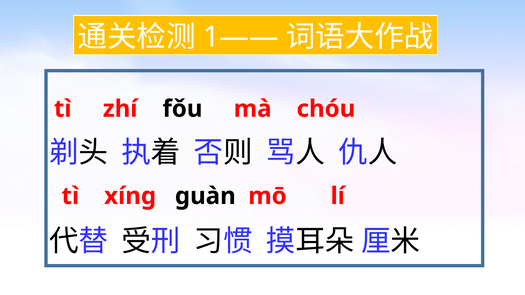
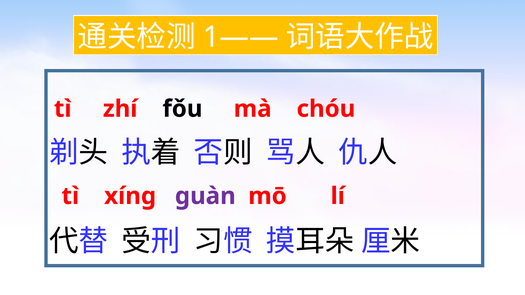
guàn colour: black -> purple (205, 196)
